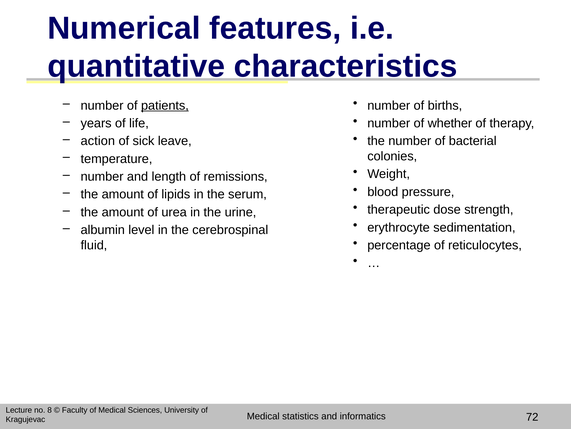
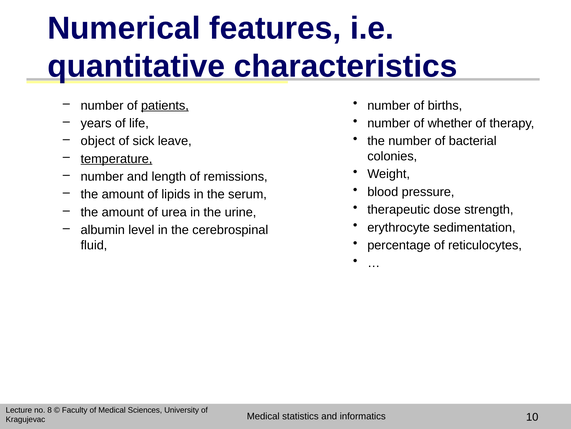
action: action -> object (98, 141)
temperature underline: none -> present (117, 159)
72: 72 -> 10 (532, 417)
